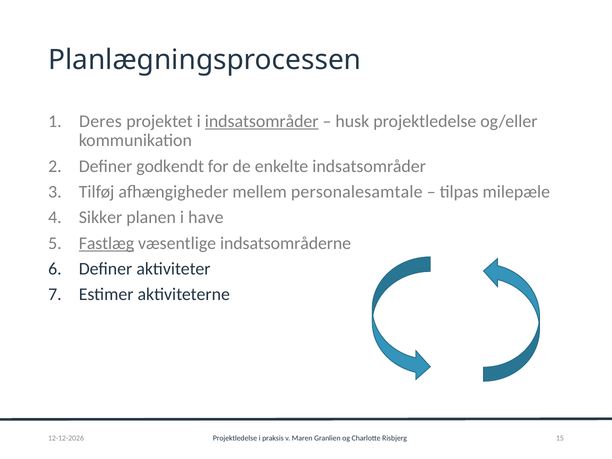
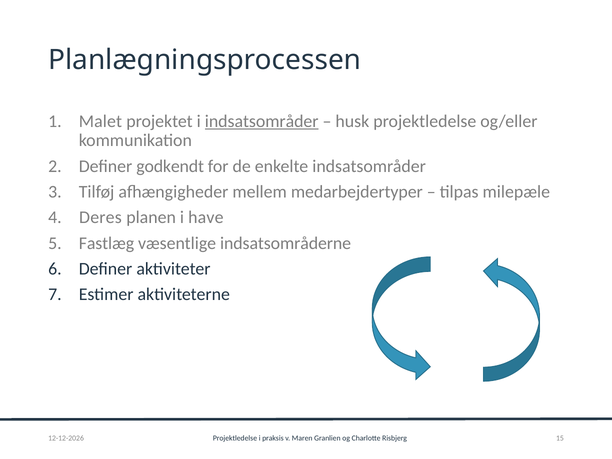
Deres: Deres -> Malet (100, 121)
personalesamtale: personalesamtale -> medarbejdertyper (357, 192)
Sikker: Sikker -> Deres (100, 218)
Fastlæg underline: present -> none (106, 243)
